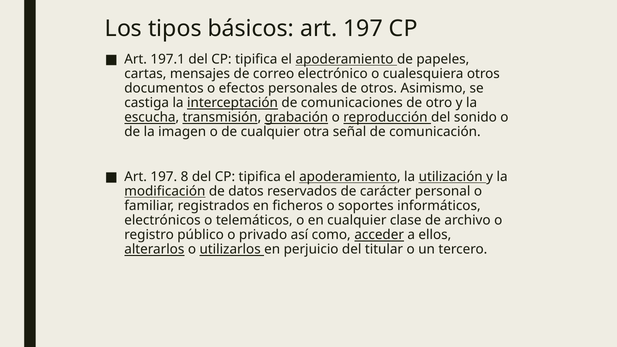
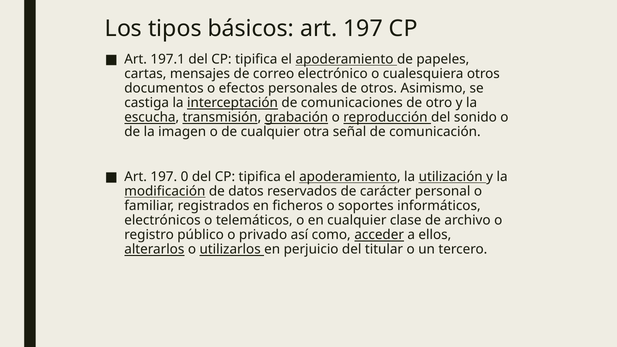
8: 8 -> 0 (185, 177)
